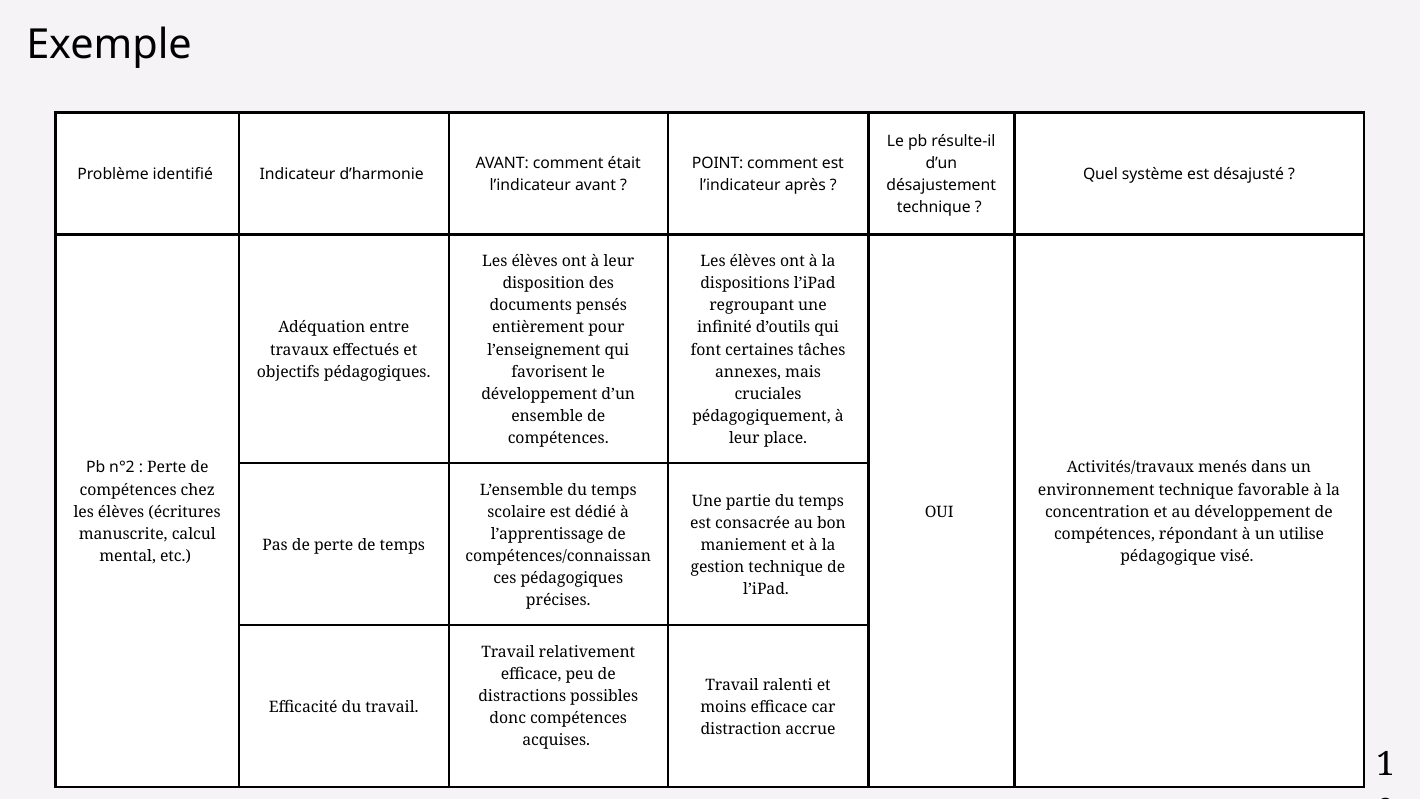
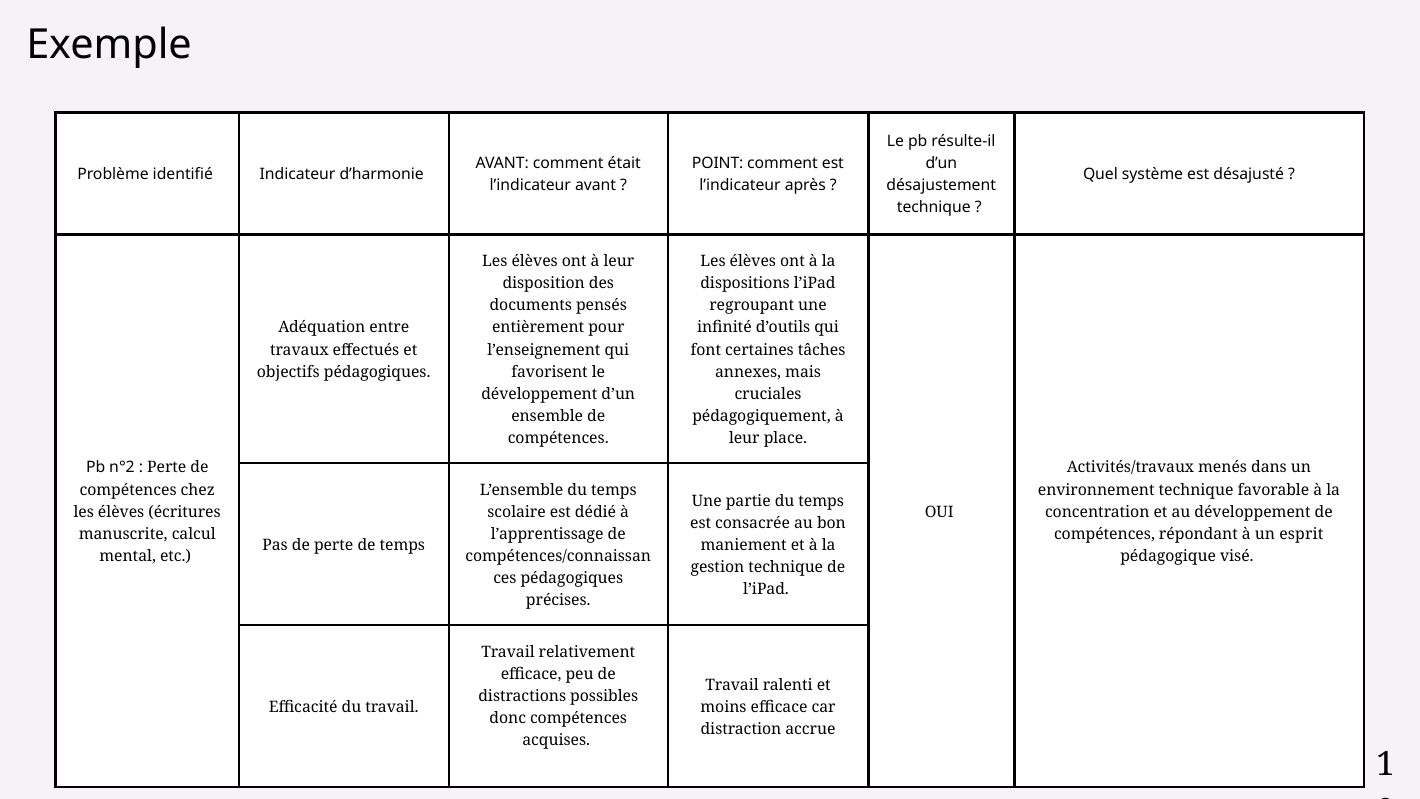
utilise: utilise -> esprit (1301, 534)
